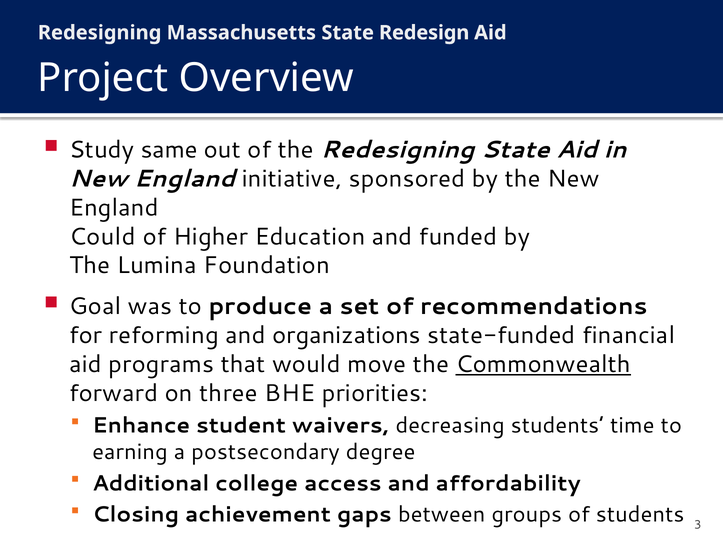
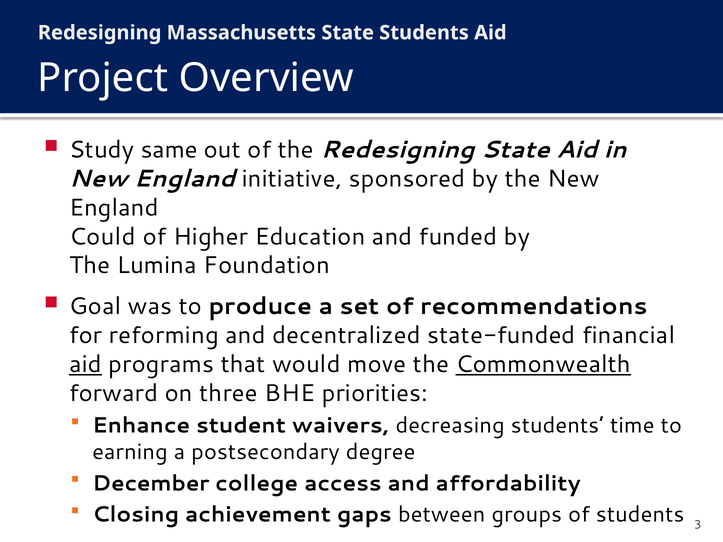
State Redesign: Redesign -> Students (424, 33)
organizations: organizations -> decentralized (347, 335)
aid underline: none -> present (85, 364)
Additional: Additional -> December (151, 483)
